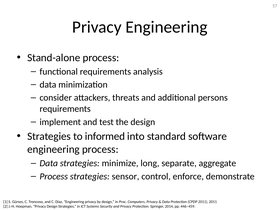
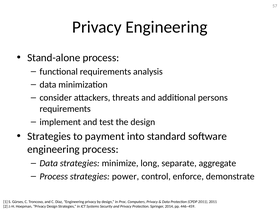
informed: informed -> payment (105, 136)
sensor: sensor -> power (125, 176)
